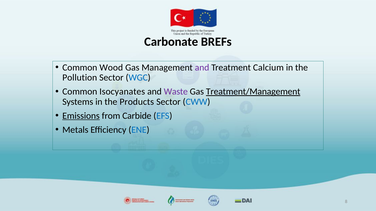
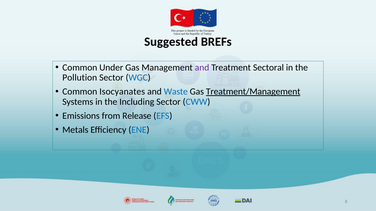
Carbonate: Carbonate -> Suggested (171, 42)
Wood: Wood -> Under (111, 68)
Calcium: Calcium -> Sectoral (268, 68)
Waste colour: purple -> blue (176, 92)
Products: Products -> Including (137, 102)
Emissions underline: present -> none (81, 116)
Carbide: Carbide -> Release (137, 116)
